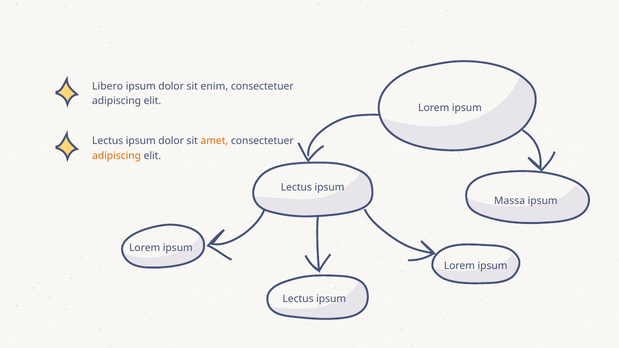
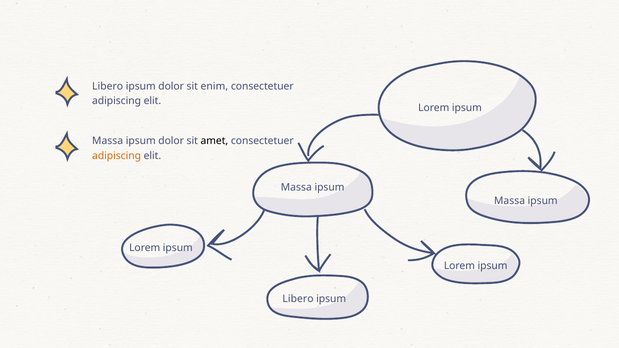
Lectus: Lectus -> Massa (108, 141)
amet colour: orange -> black (214, 141)
Lectus: Lectus -> Massa (296, 188)
Lectus: Lectus -> Libero (298, 299)
